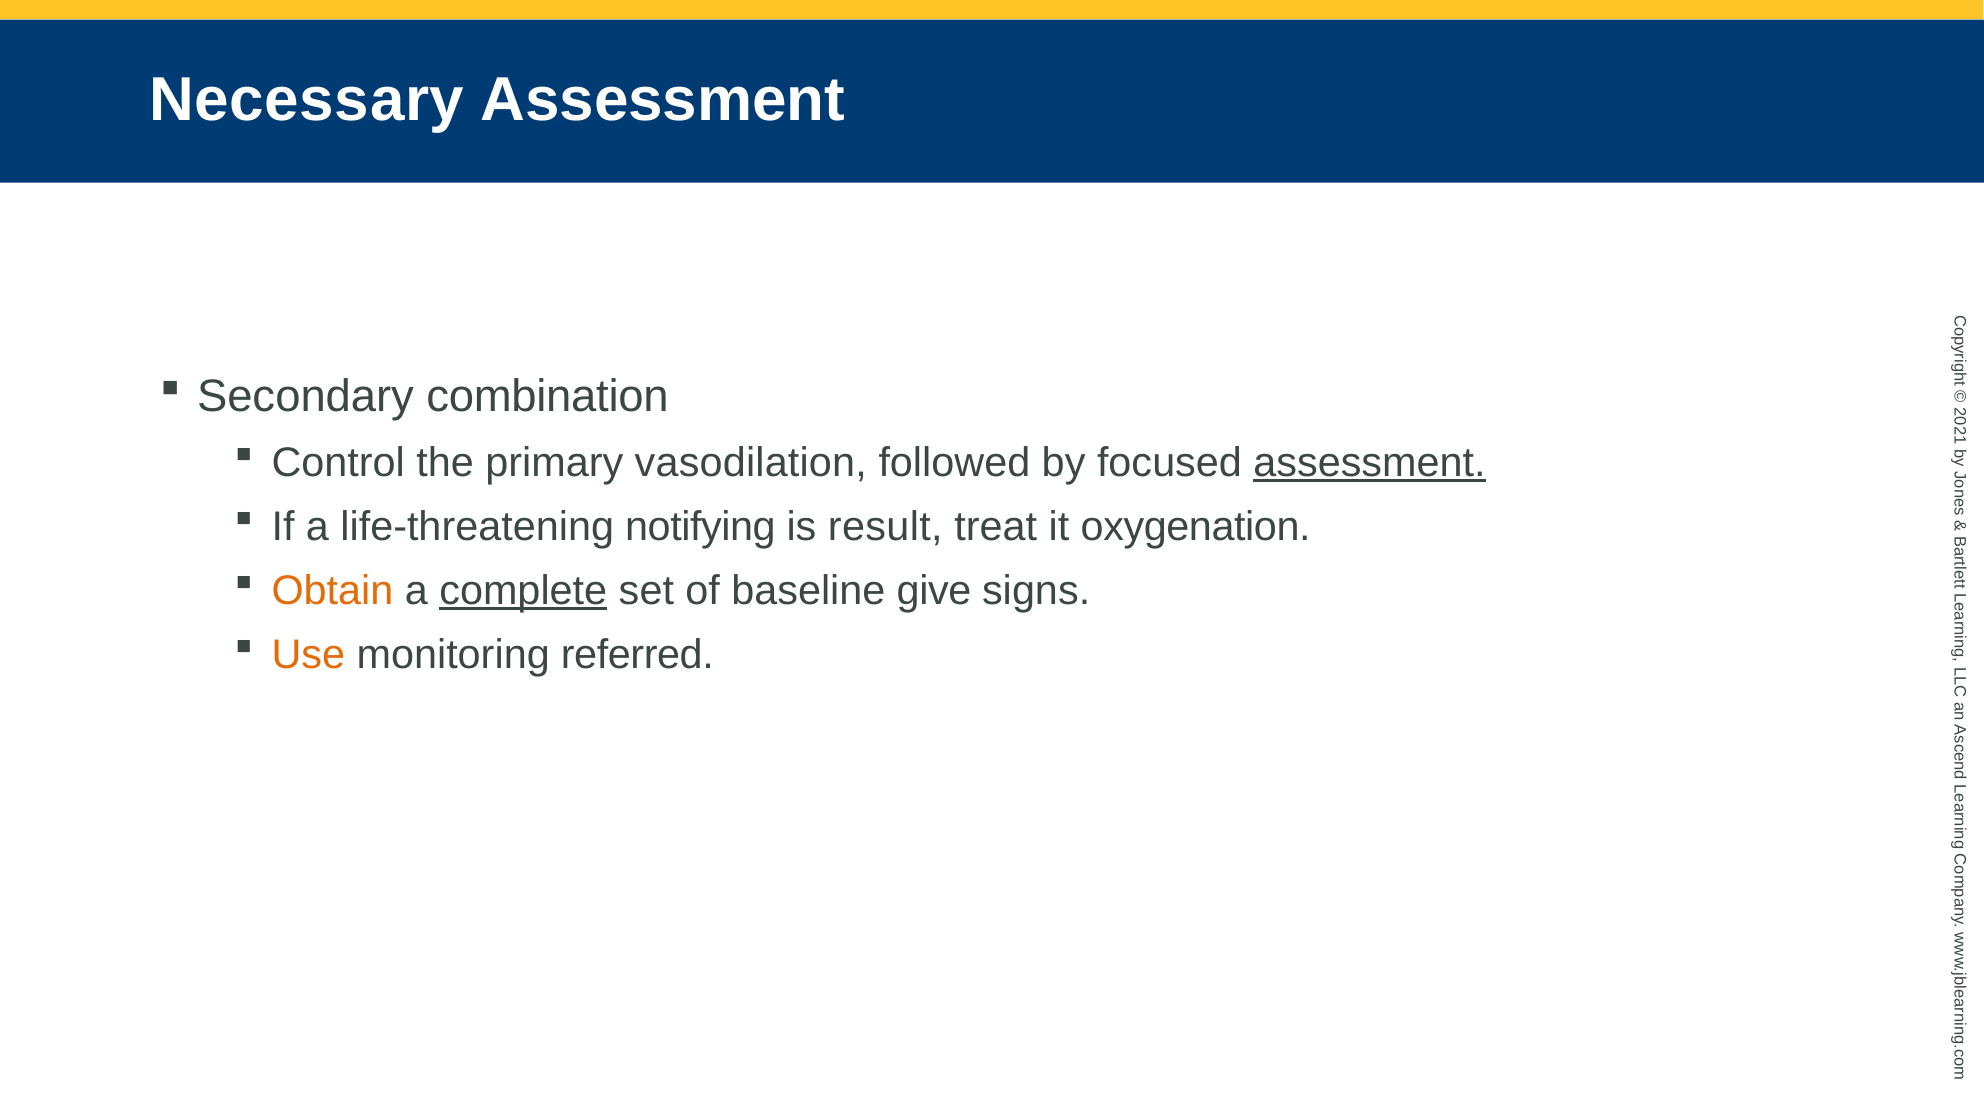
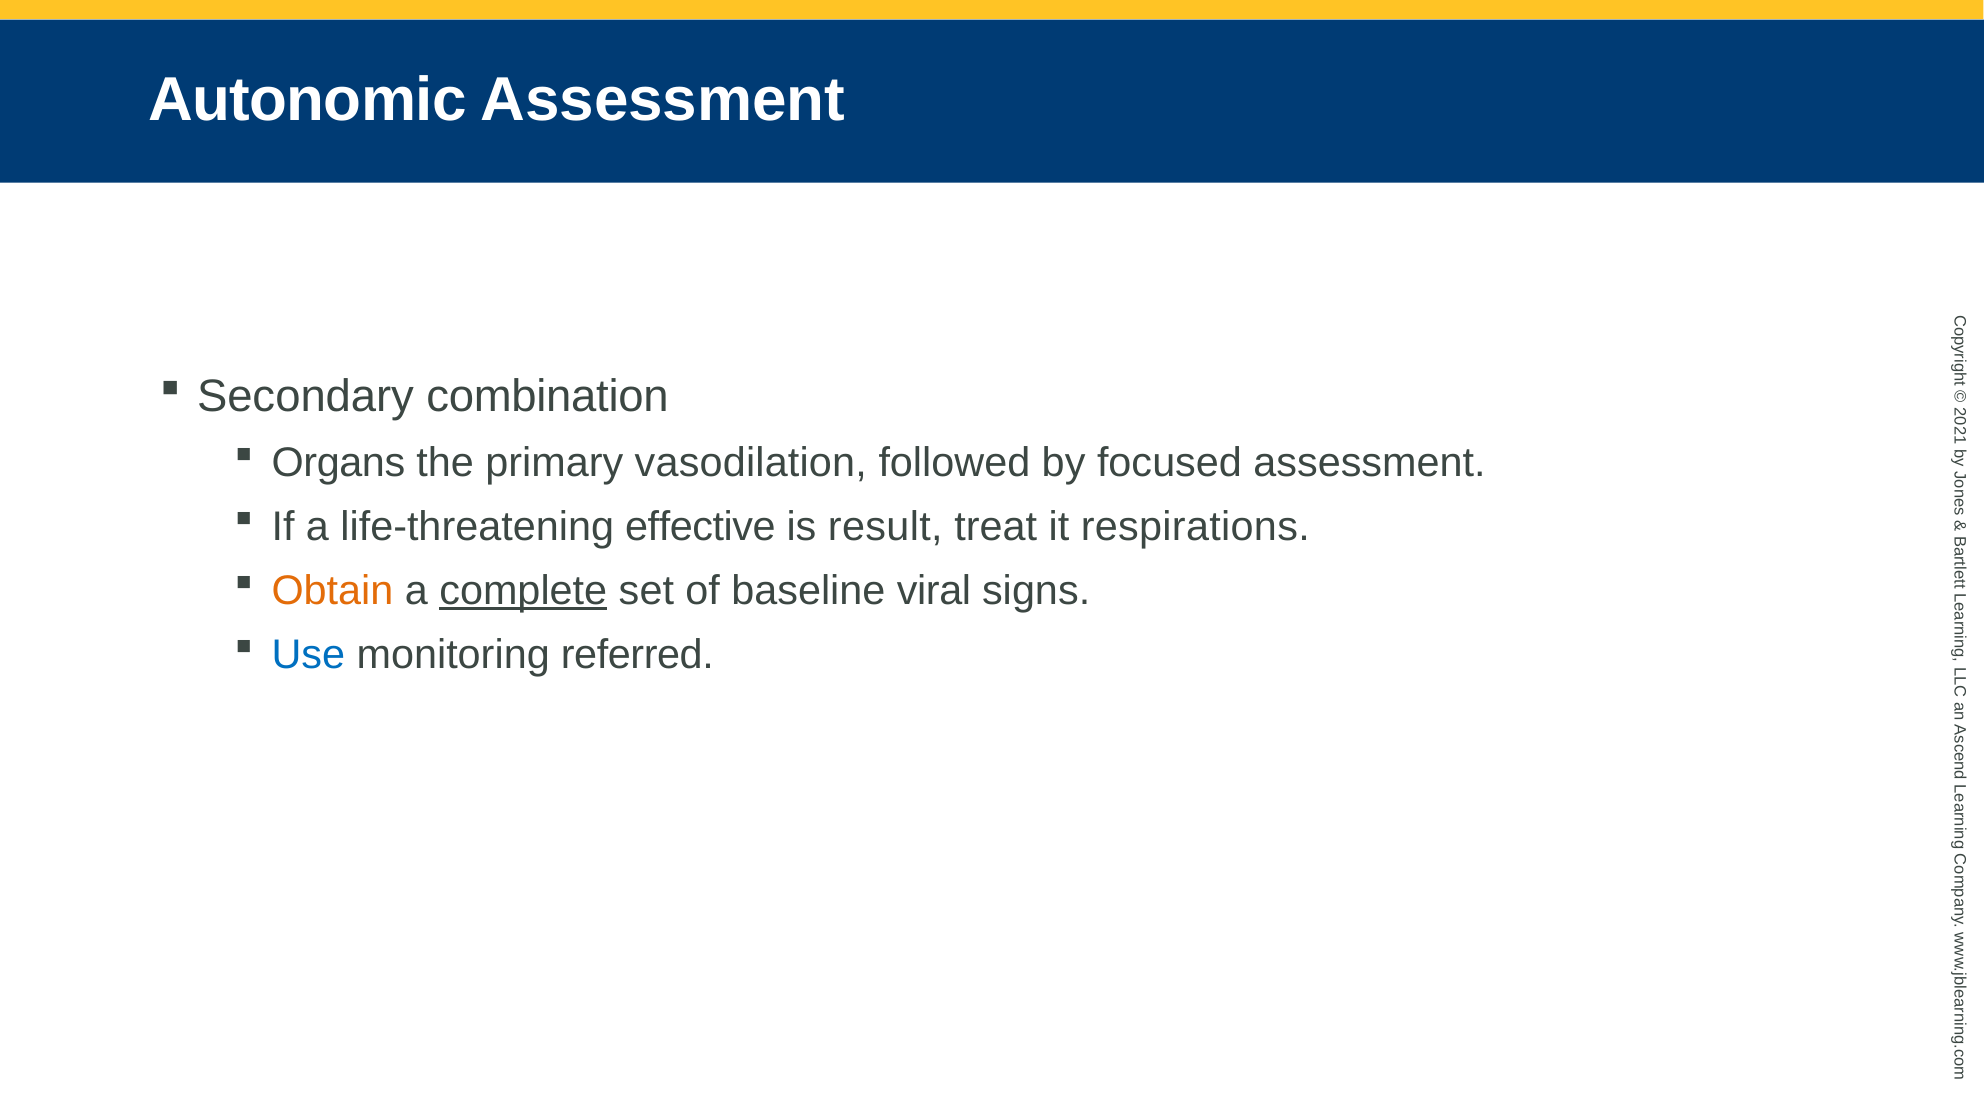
Necessary: Necessary -> Autonomic (307, 100)
Control: Control -> Organs (338, 463)
assessment underline: present -> none (1369, 463)
notifying: notifying -> effective (700, 527)
oxygenation: oxygenation -> respirations (1195, 527)
give: give -> viral (934, 591)
Use colour: orange -> blue (308, 655)
